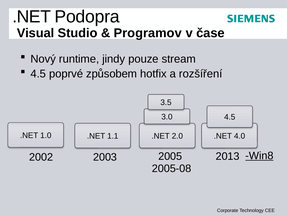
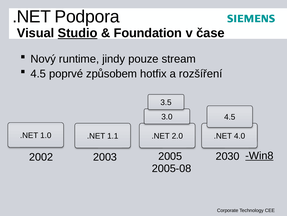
Podopra: Podopra -> Podpora (87, 17)
Studio underline: none -> present (78, 33)
Programov: Programov -> Foundation (148, 33)
2013: 2013 -> 2030 (228, 156)
